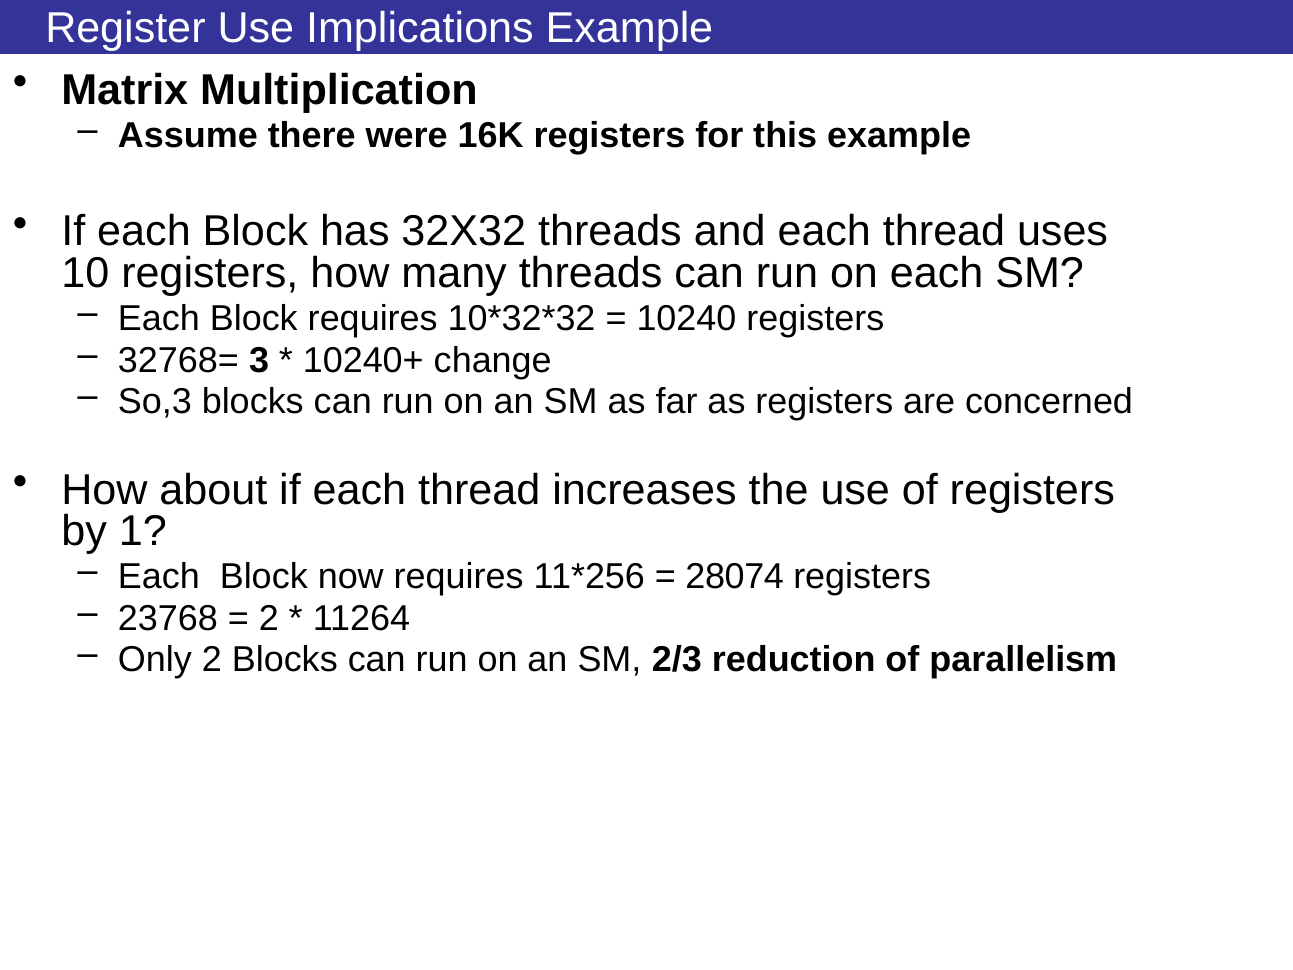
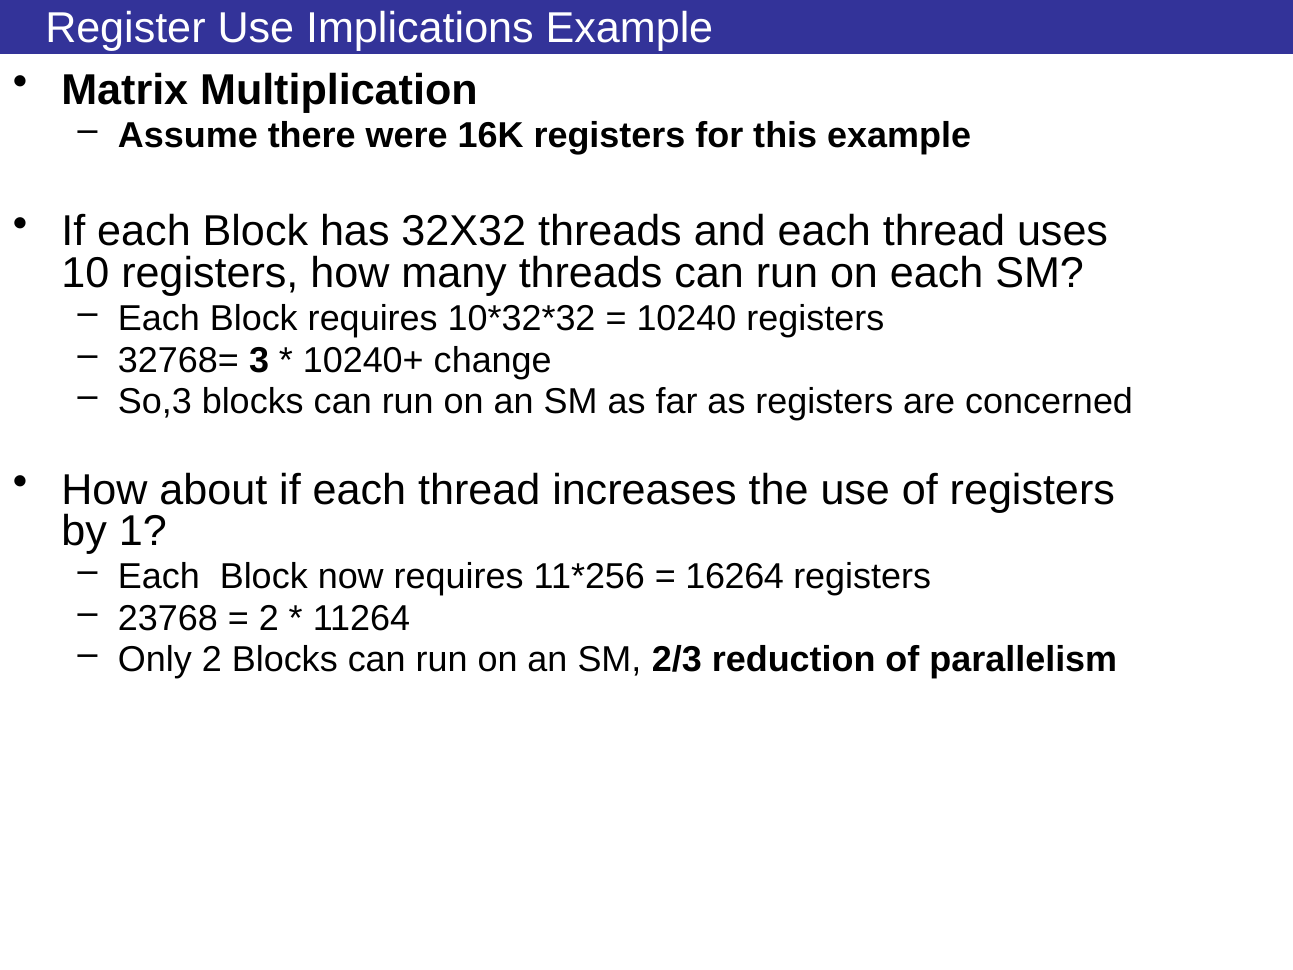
28074: 28074 -> 16264 (735, 577)
